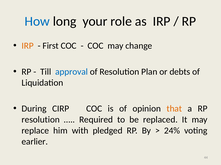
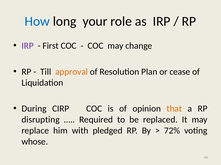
IRP colour: orange -> purple (28, 46)
approval colour: blue -> orange (72, 72)
debts: debts -> cease (180, 72)
resolution: resolution -> disrupting (41, 120)
24%: 24% -> 72% (172, 131)
earlier: earlier -> whose (35, 142)
